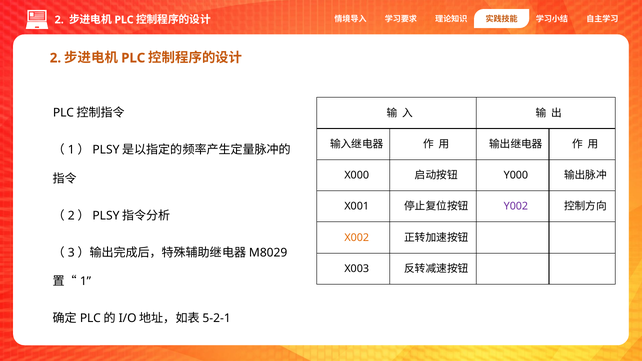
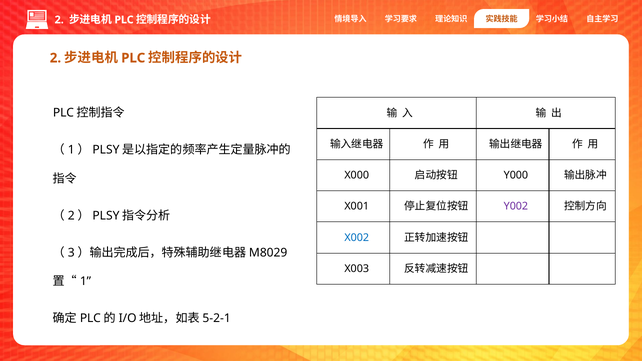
X002 colour: orange -> blue (357, 238)
